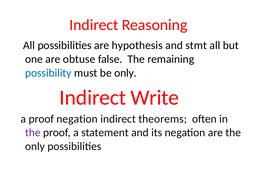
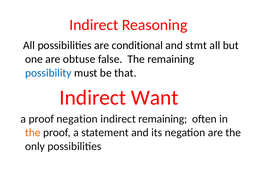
hypothesis: hypothesis -> conditional (137, 45)
be only: only -> that (125, 73)
Write: Write -> Want (155, 97)
indirect theorems: theorems -> remaining (163, 119)
the colour: purple -> orange (33, 132)
